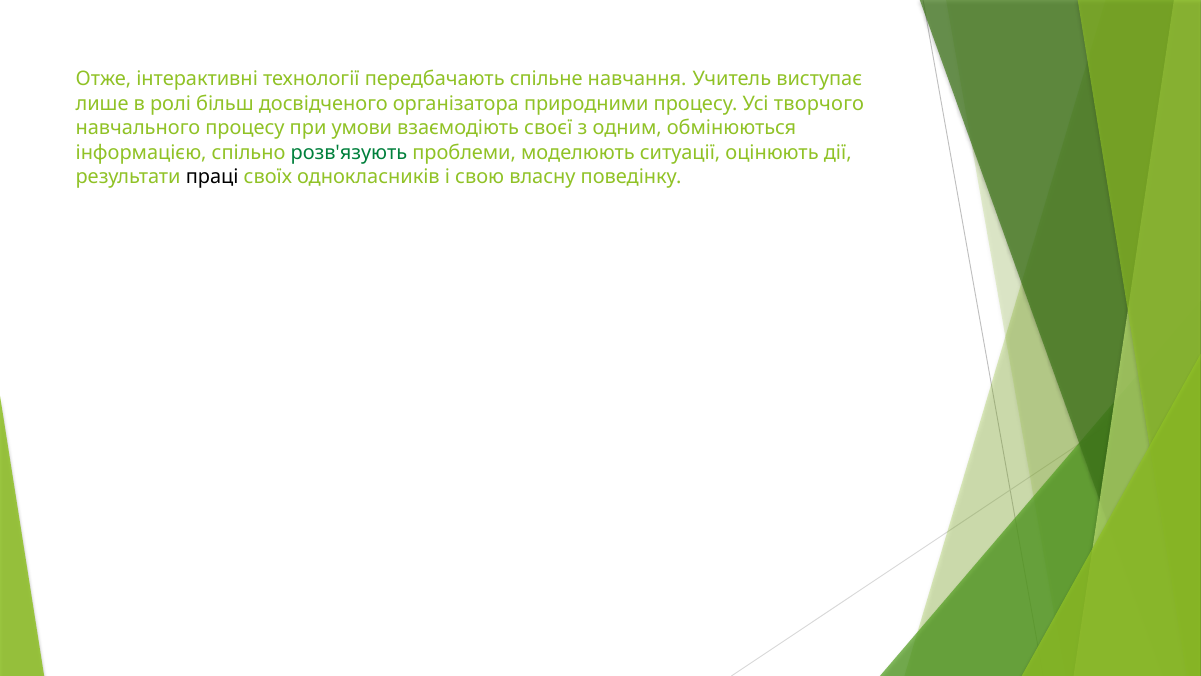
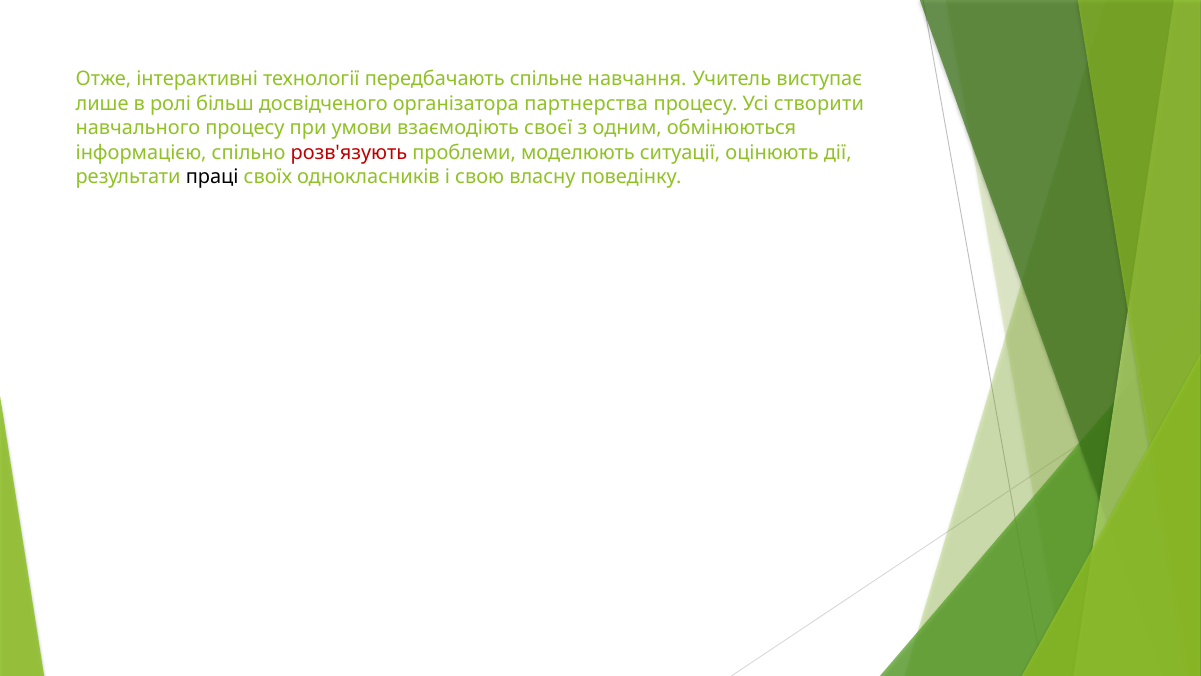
природними: природними -> партнерства (586, 104)
творчого: творчого -> створити (819, 104)
розв'язують colour: green -> red (349, 153)
